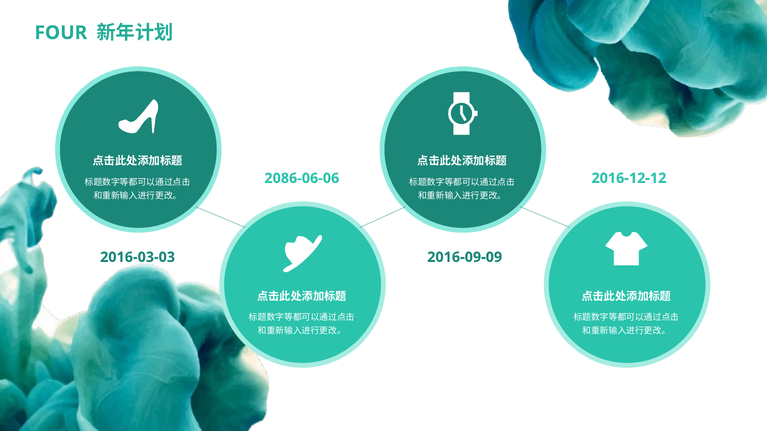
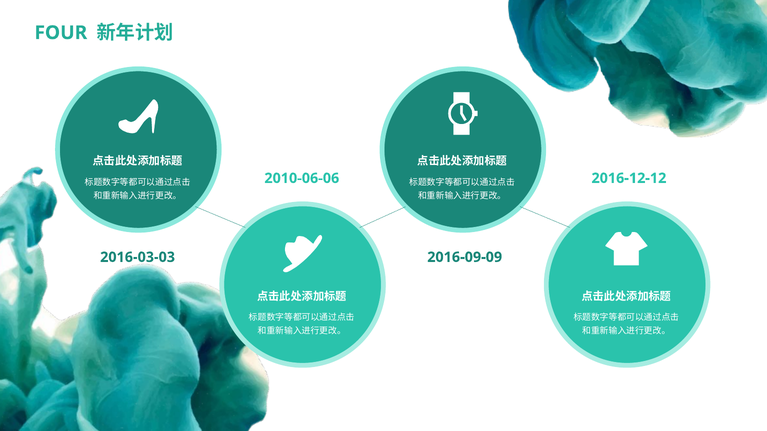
2086-06-06: 2086-06-06 -> 2010-06-06 (302, 178)
